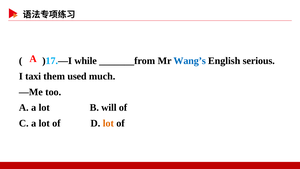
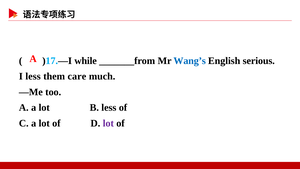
I taxi: taxi -> less (33, 76)
used: used -> care (77, 76)
B will: will -> less (109, 107)
lot colour: orange -> purple (108, 123)
